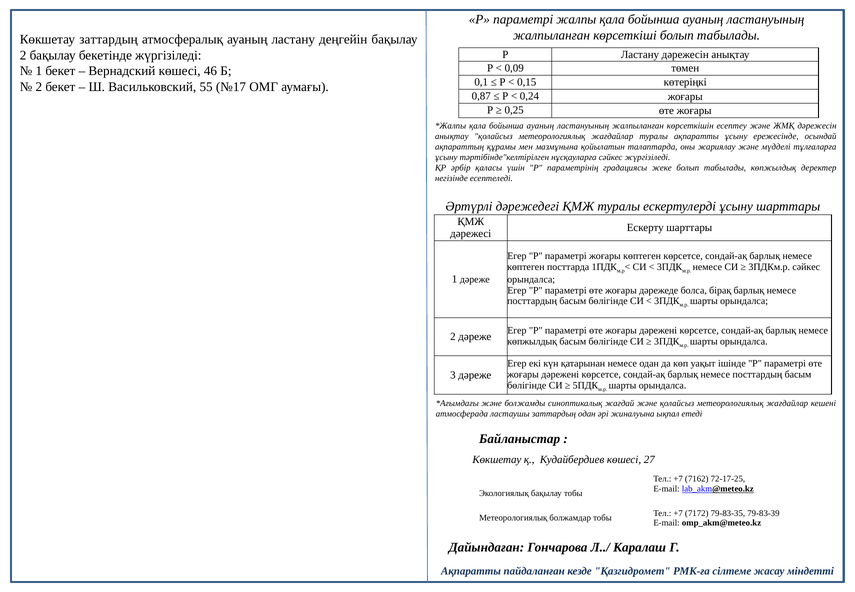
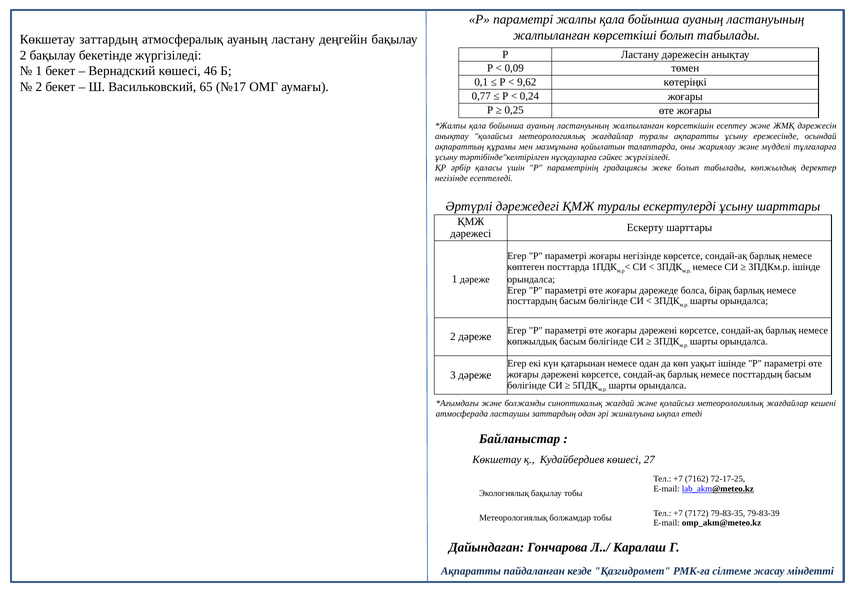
0,15: 0,15 -> 9,62 (527, 82)
55: 55 -> 65 (206, 87)
0,87: 0,87 -> 0,77 (481, 96)
жоғары көптеген: көптеген -> негізінде (642, 256)
3ПДКм.р сәйкес: сәйкес -> ішінде (806, 267)
